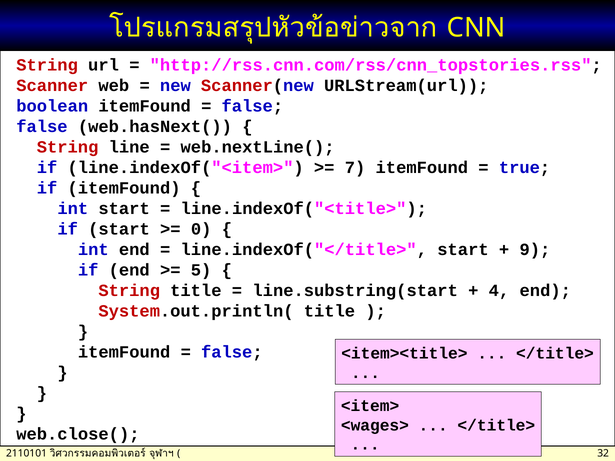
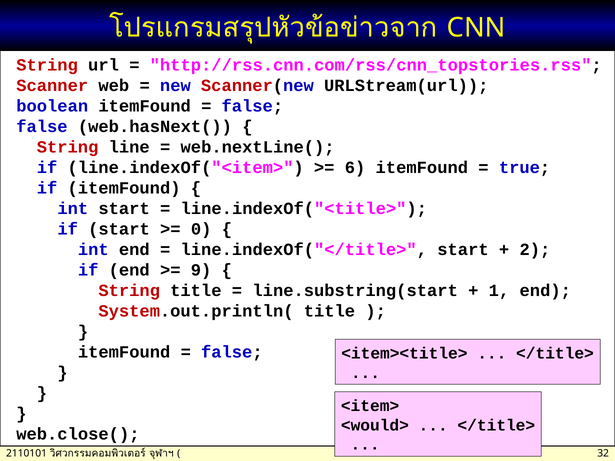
7: 7 -> 6 (355, 168)
9: 9 -> 2 (535, 250)
5: 5 -> 9 (201, 270)
4: 4 -> 1 (499, 291)
<wages>: <wages> -> <would> (375, 425)
